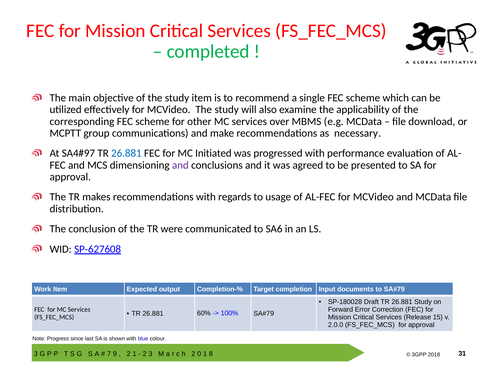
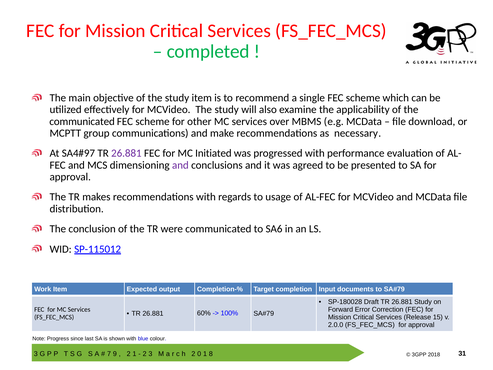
corresponding: corresponding -> communicated (82, 121)
26.881 colour: blue -> purple (126, 153)
SP-627608: SP-627608 -> SP-115012 (98, 249)
